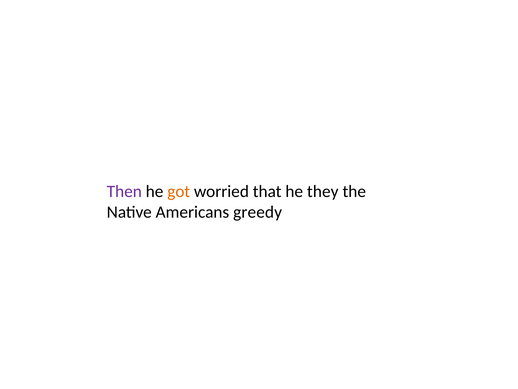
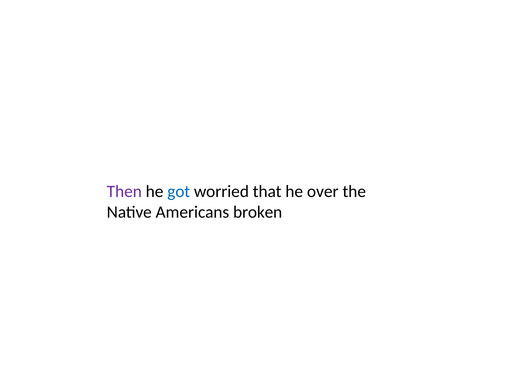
got colour: orange -> blue (179, 191)
they: they -> over (323, 191)
greedy: greedy -> broken (258, 212)
